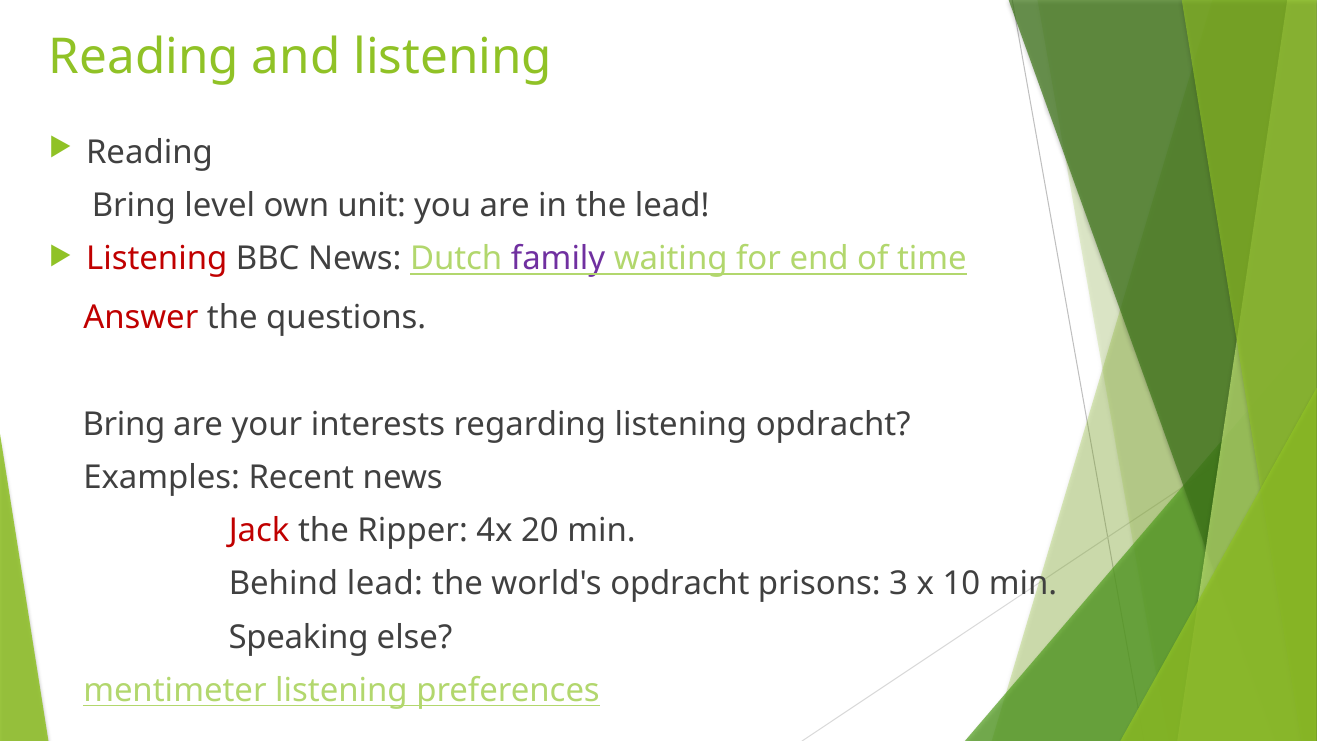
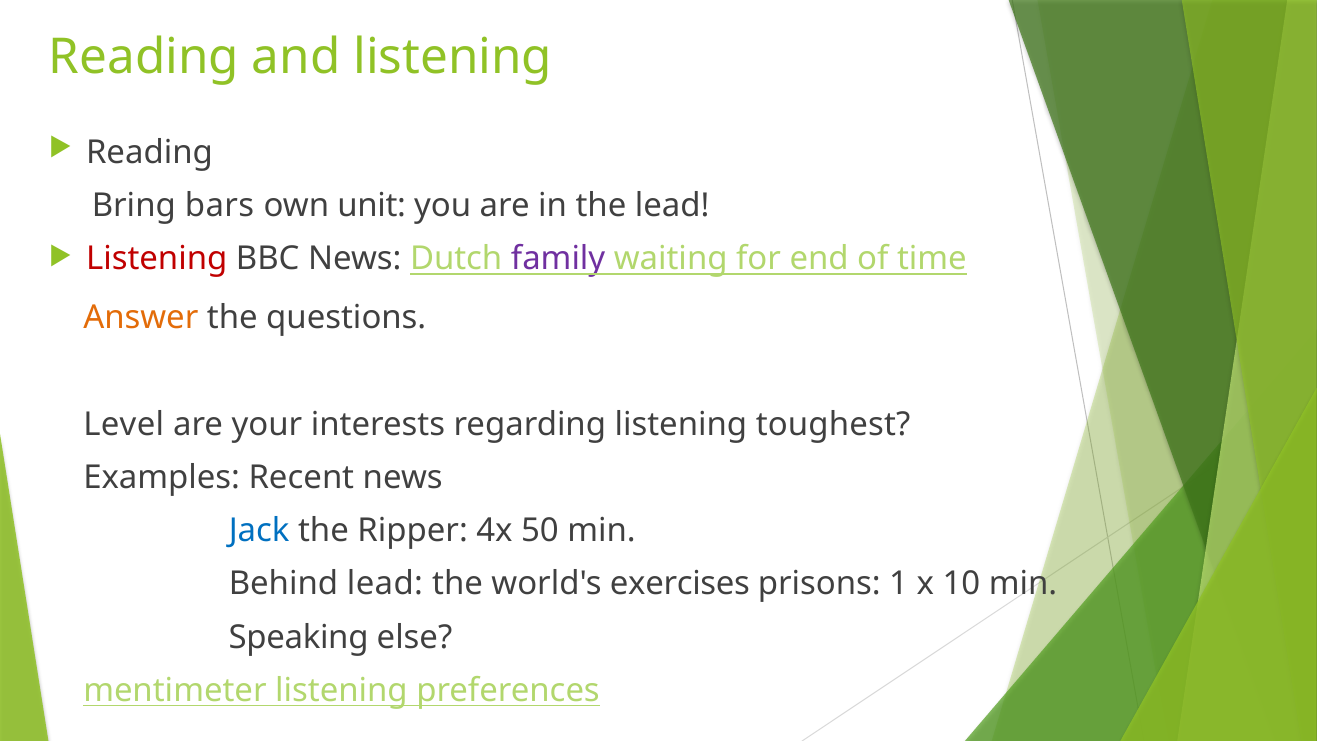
level: level -> bars (220, 206)
Answer colour: red -> orange (141, 318)
Bring: Bring -> Level (124, 424)
listening opdracht: opdracht -> toughest (833, 424)
Jack colour: red -> blue (259, 531)
20: 20 -> 50 (540, 531)
world's opdracht: opdracht -> exercises (680, 584)
3: 3 -> 1 (899, 584)
